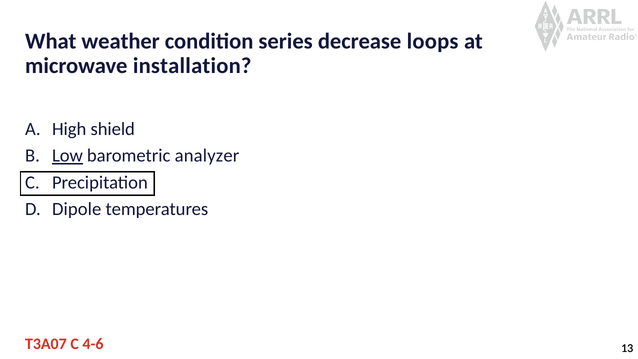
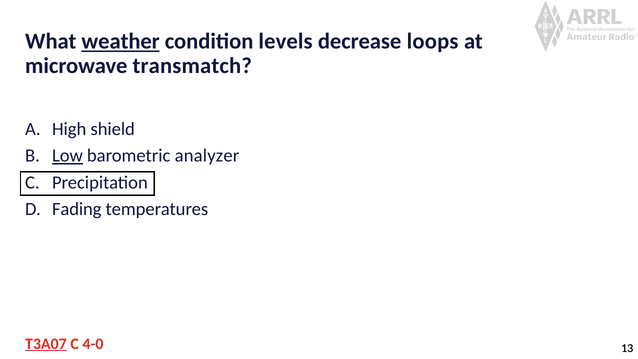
weather underline: none -> present (121, 41)
series: series -> levels (286, 41)
installation: installation -> transmatch (192, 66)
Dipole: Dipole -> Fading (77, 209)
T3A07 underline: none -> present (46, 344)
4-6: 4-6 -> 4-0 (93, 344)
